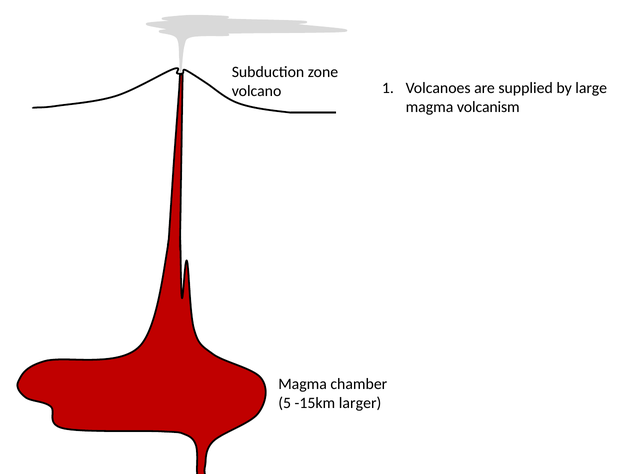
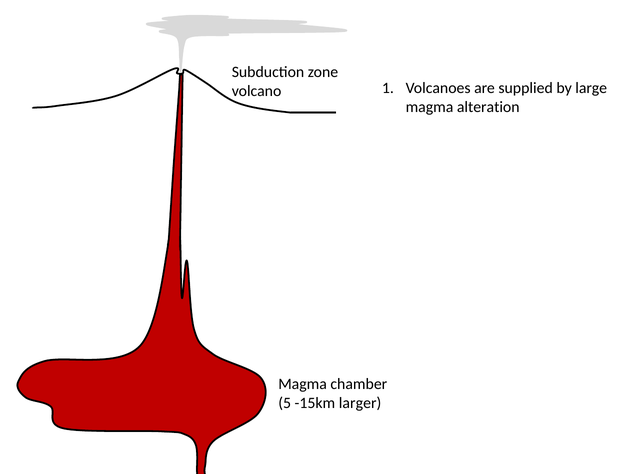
volcanism: volcanism -> alteration (488, 107)
